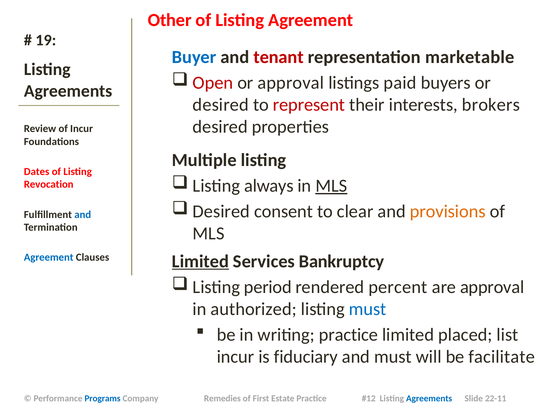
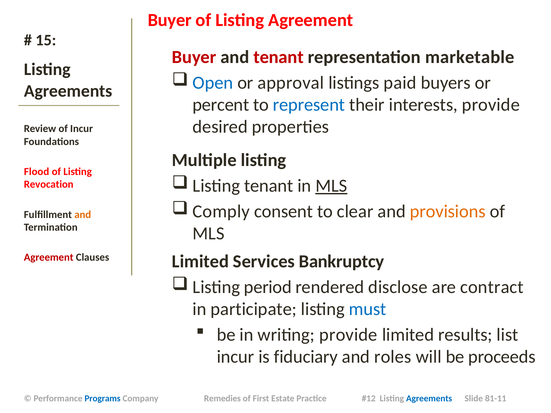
Other: Other -> Buyer (170, 20)
19: 19 -> 15 (46, 40)
Buyer colour: blue -> red (194, 57)
Open colour: red -> blue (213, 83)
desired: desired -> percent (221, 105)
represent colour: red -> blue (309, 105)
interests brokers: brokers -> provide (491, 105)
Dates: Dates -> Flood (37, 172)
Listing always: always -> tenant (269, 186)
Desired: Desired -> Comply (221, 212)
and colour: blue -> orange (83, 215)
Agreement colour: blue -> red (49, 258)
Limited underline: present -> none (200, 261)
percent: percent -> disclose (398, 287)
are approval: approval -> contract (492, 287)
authorized: authorized -> participate (254, 309)
writing practice: practice -> provide (348, 335)
placed: placed -> results (465, 335)
and must: must -> roles (393, 357)
facilitate: facilitate -> proceeds (502, 357)
22-11: 22-11 -> 81-11 (496, 399)
